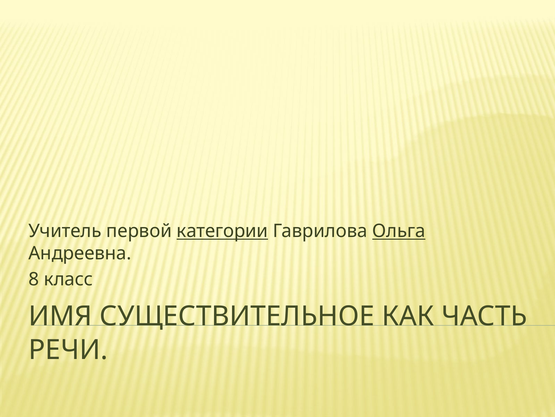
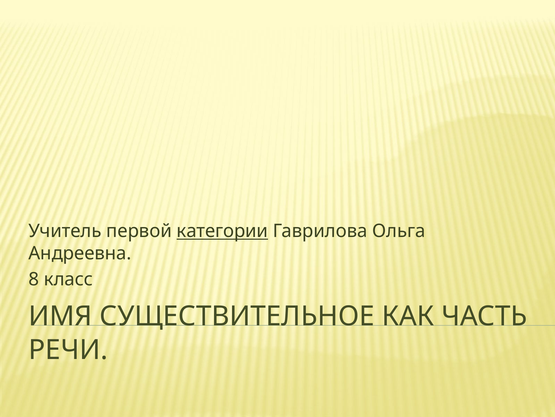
Ольга underline: present -> none (399, 231)
